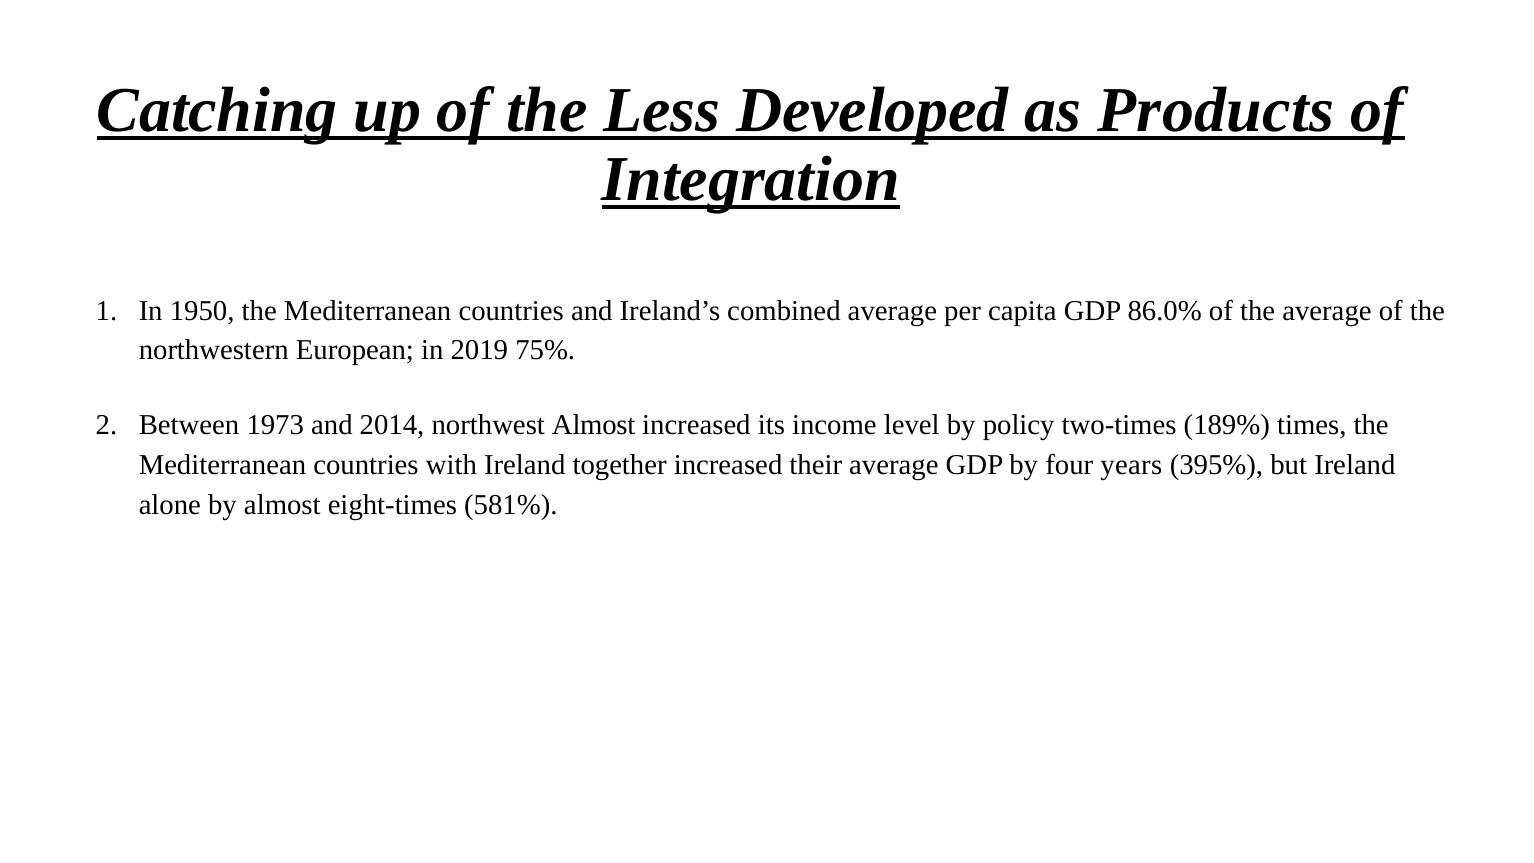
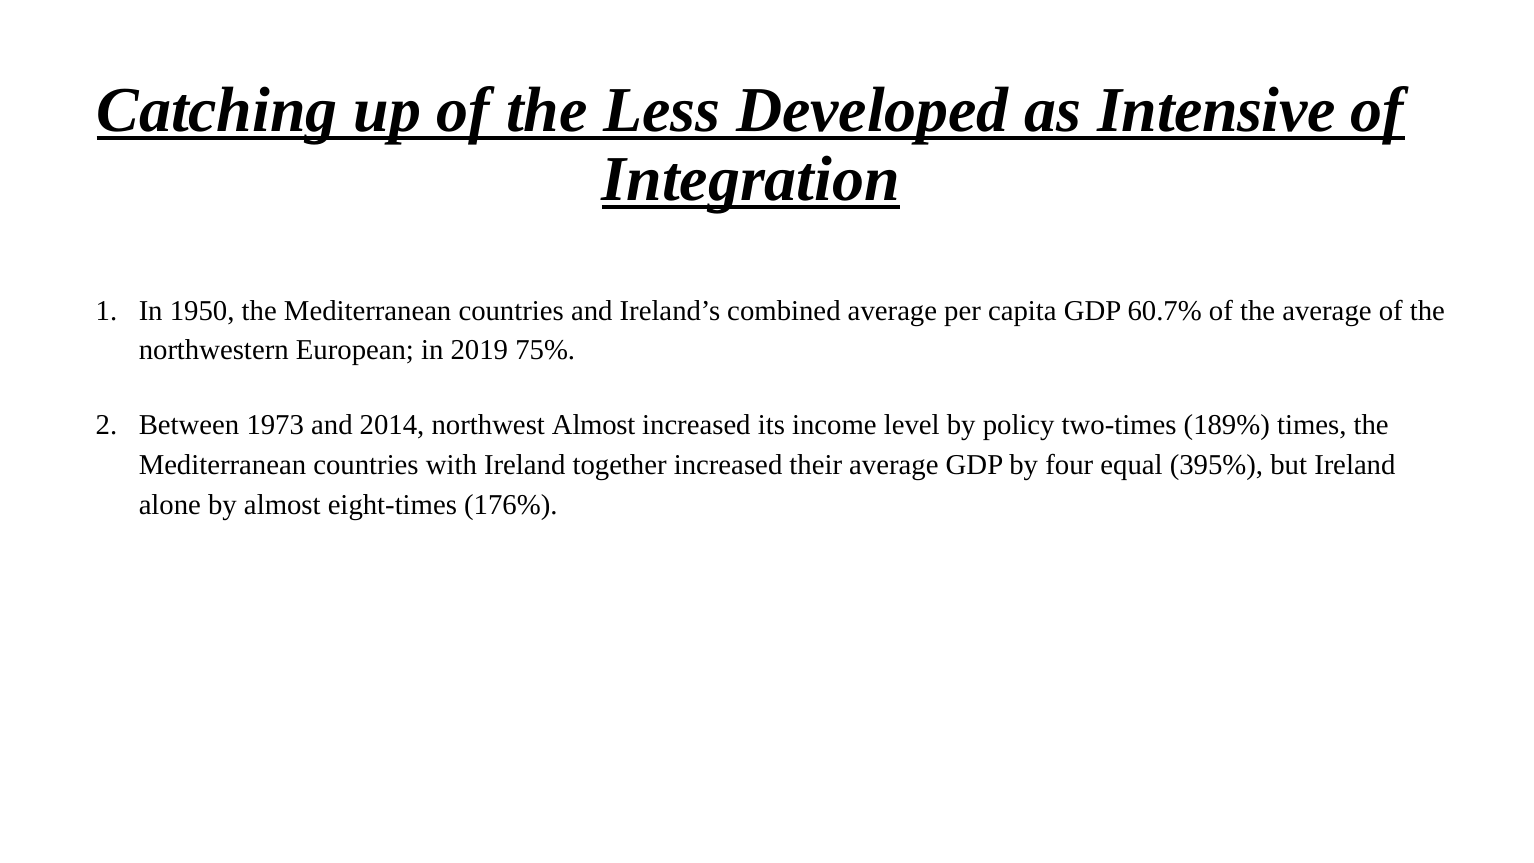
Products: Products -> Intensive (1216, 110)
86.0%: 86.0% -> 60.7% (1165, 311)
years: years -> equal (1131, 465)
581%: 581% -> 176% (511, 504)
